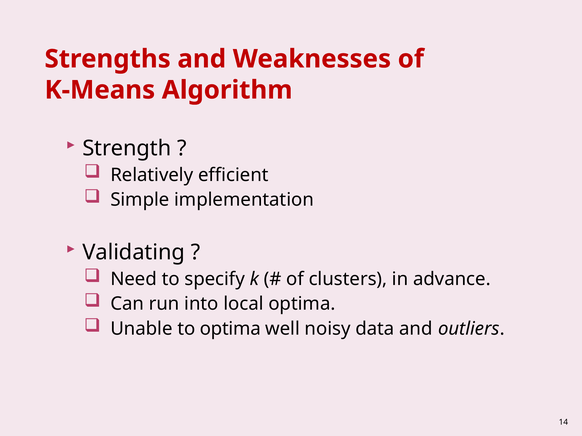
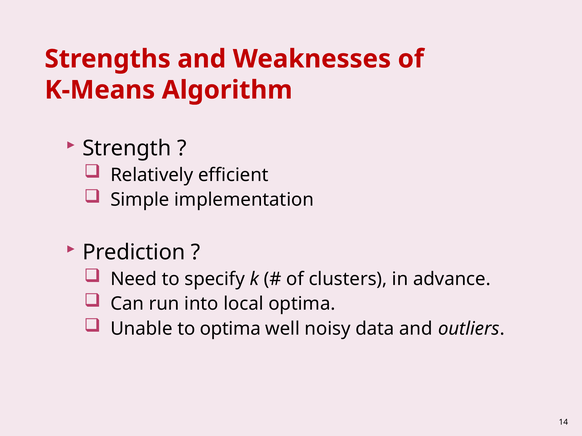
Validating: Validating -> Prediction (134, 253)
